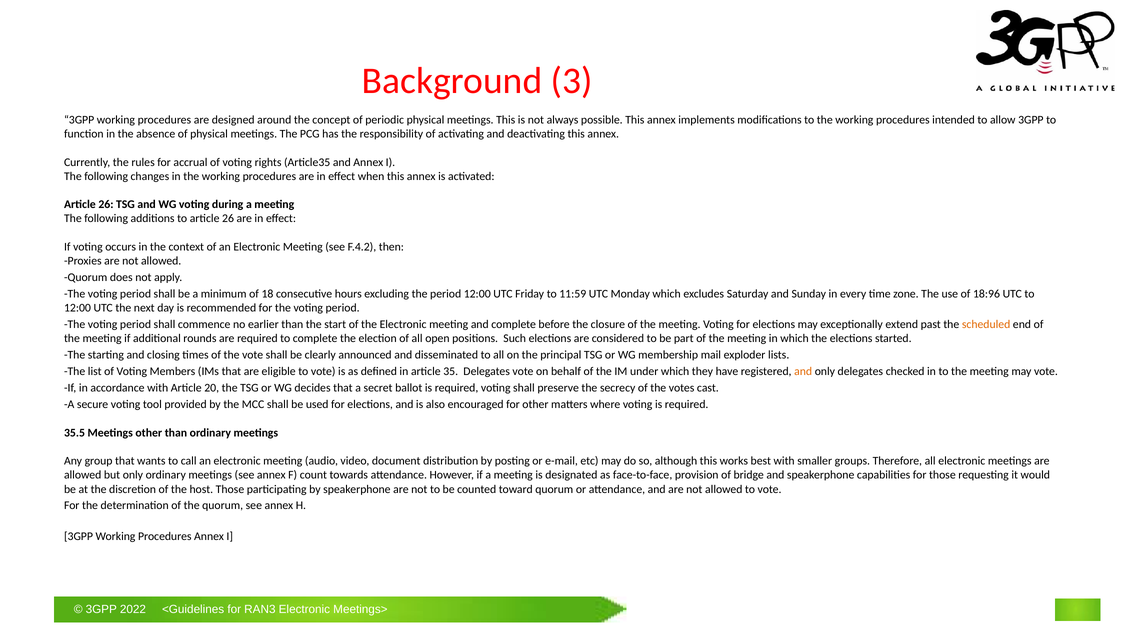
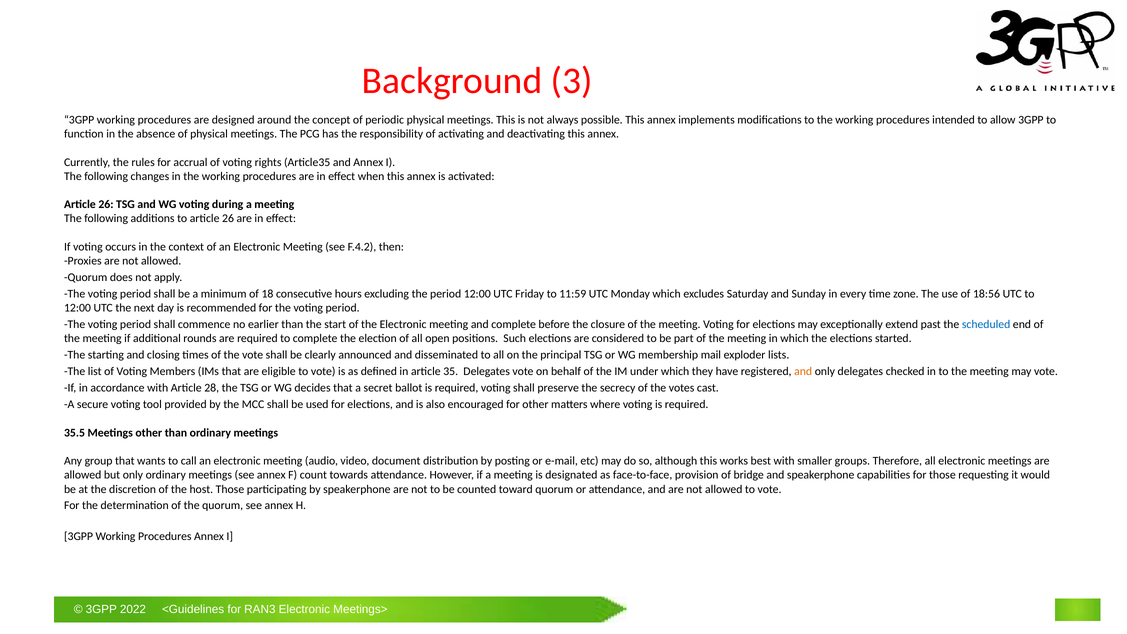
18:96: 18:96 -> 18:56 (987, 294)
scheduled colour: orange -> blue (986, 324)
20: 20 -> 28 (212, 388)
